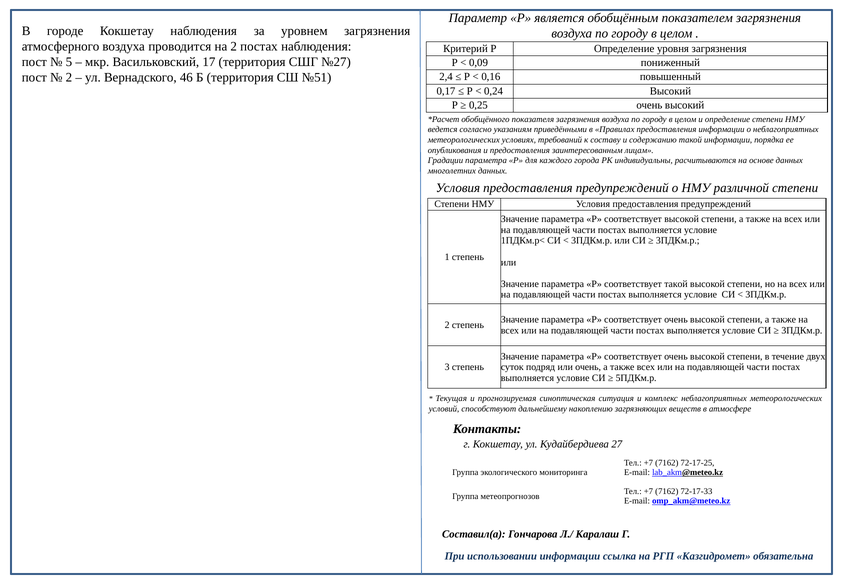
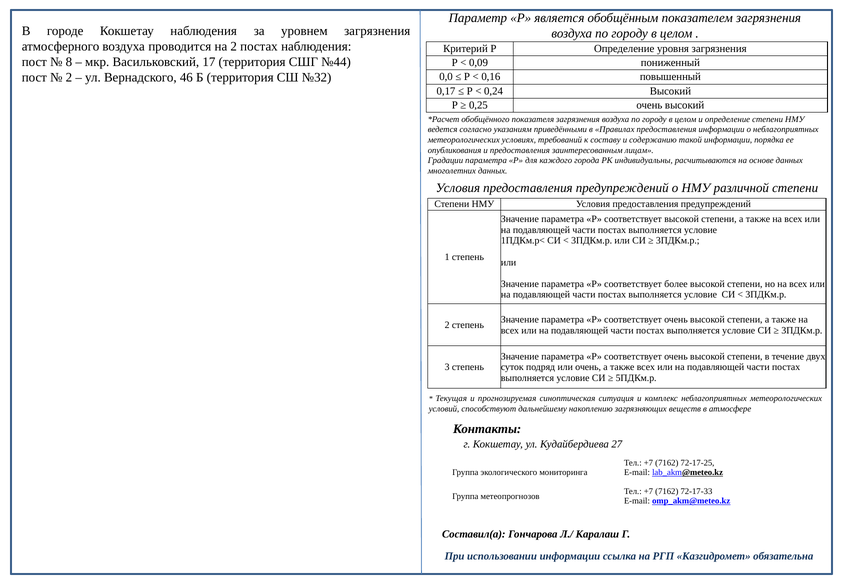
5: 5 -> 8 (69, 62)
№27: №27 -> №44 (336, 62)
№51: №51 -> №32 (317, 77)
2,4: 2,4 -> 0,0 (446, 77)
соответствует такой: такой -> более (676, 284)
